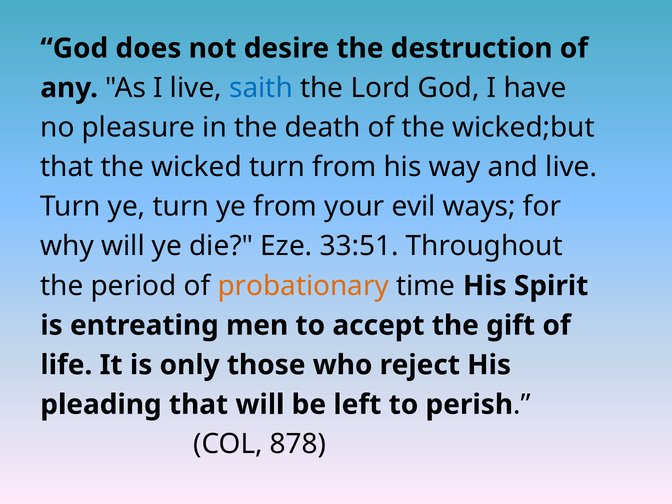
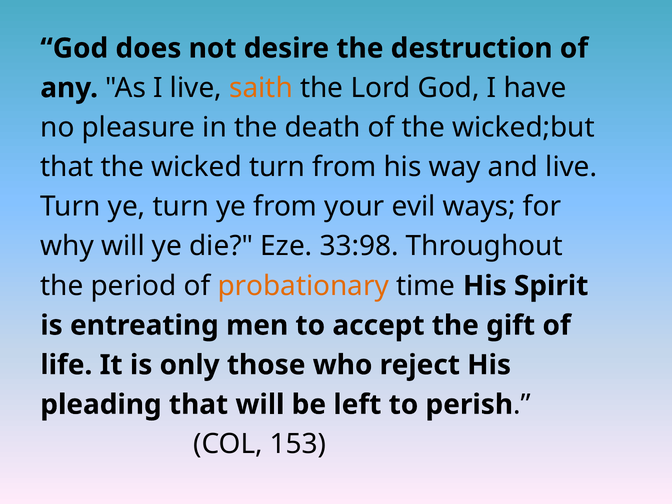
saith colour: blue -> orange (261, 88)
33:51: 33:51 -> 33:98 (359, 246)
878: 878 -> 153 (298, 444)
